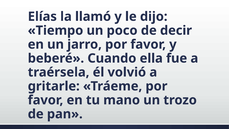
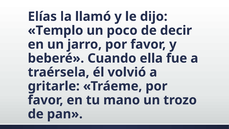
Tiempo: Tiempo -> Templo (56, 30)
